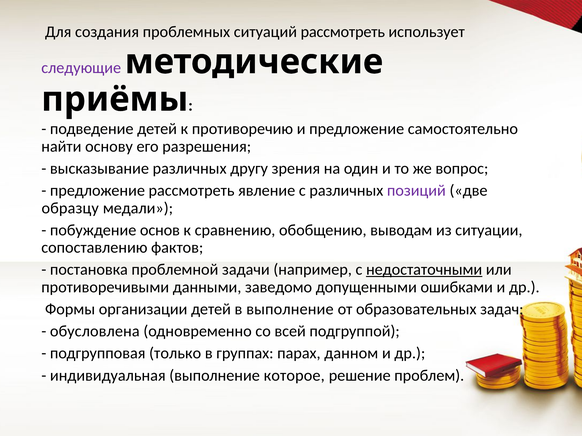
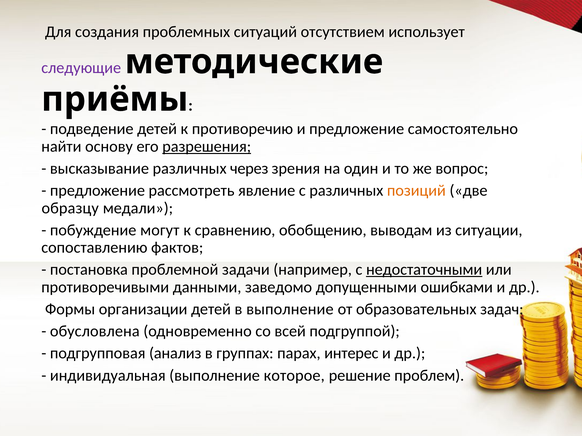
ситуаций рассмотреть: рассмотреть -> отсутствием (343, 32)
разрешения underline: none -> present (207, 147)
другу: другу -> через (249, 169)
позиций colour: purple -> orange (416, 191)
основ: основ -> могут (160, 230)
только: только -> анализ (175, 354)
данном: данном -> интерес (351, 354)
